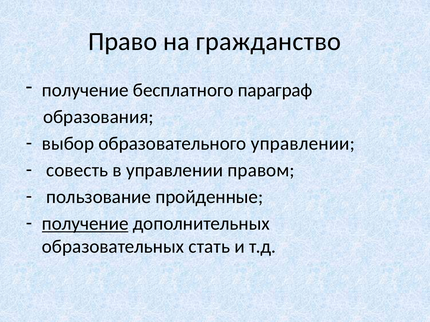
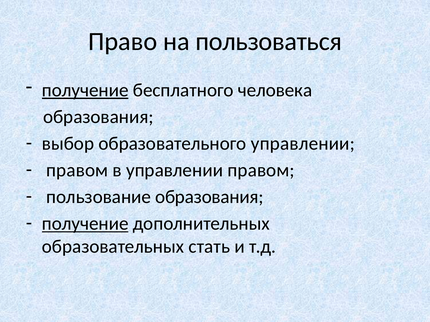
гражданство: гражданство -> пользоваться (269, 42)
получение underline: none -> present (85, 90)
параграф: параграф -> человека (275, 90)
совесть: совесть -> правом (77, 171)
пользование пройденные: пройденные -> образования (209, 197)
